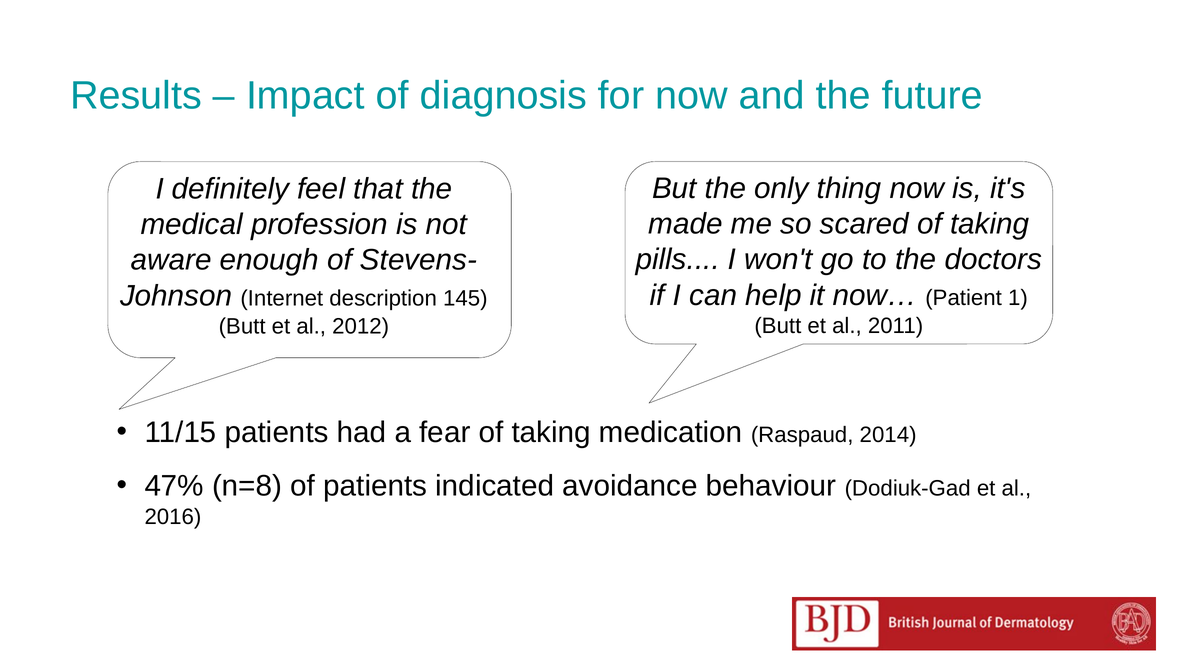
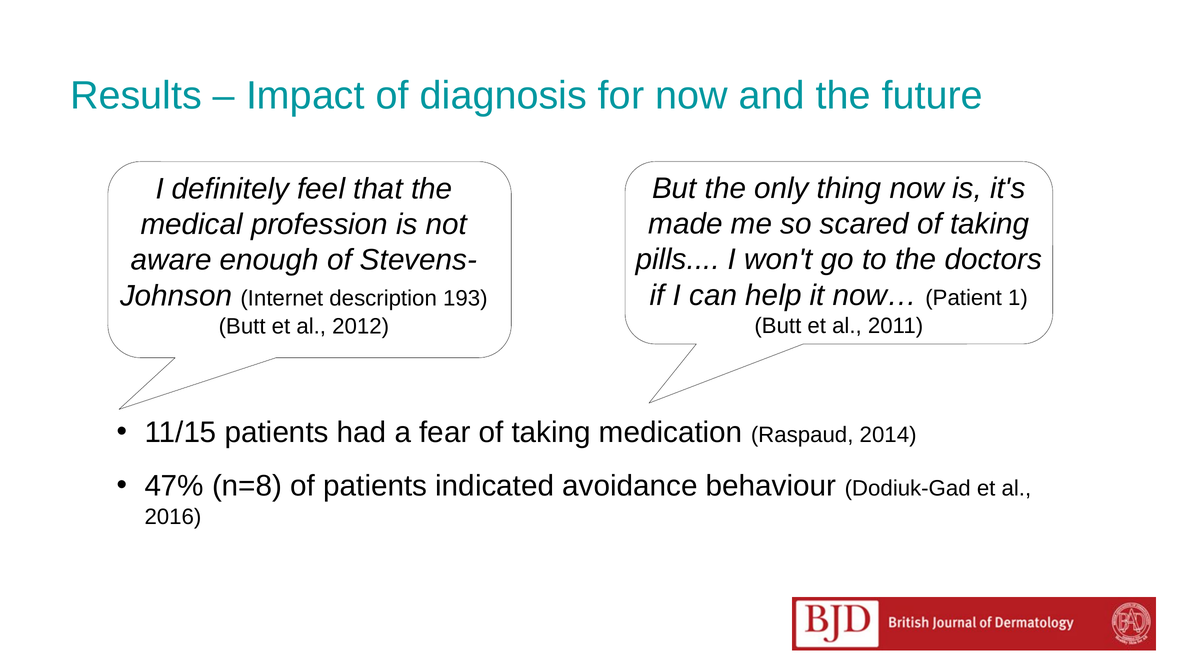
145: 145 -> 193 (465, 298)
